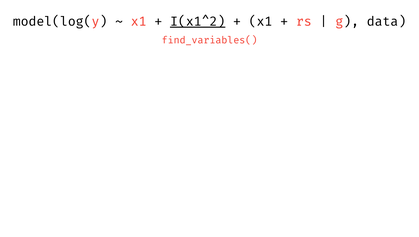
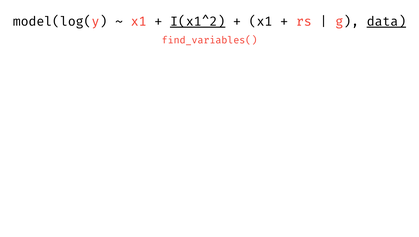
data underline: none -> present (386, 22)
